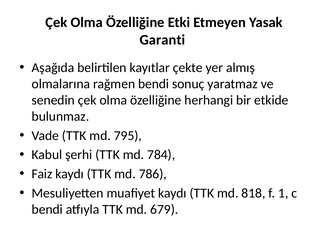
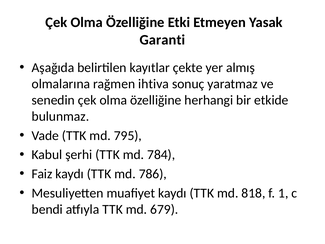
rağmen bendi: bendi -> ihtiva (154, 84)
